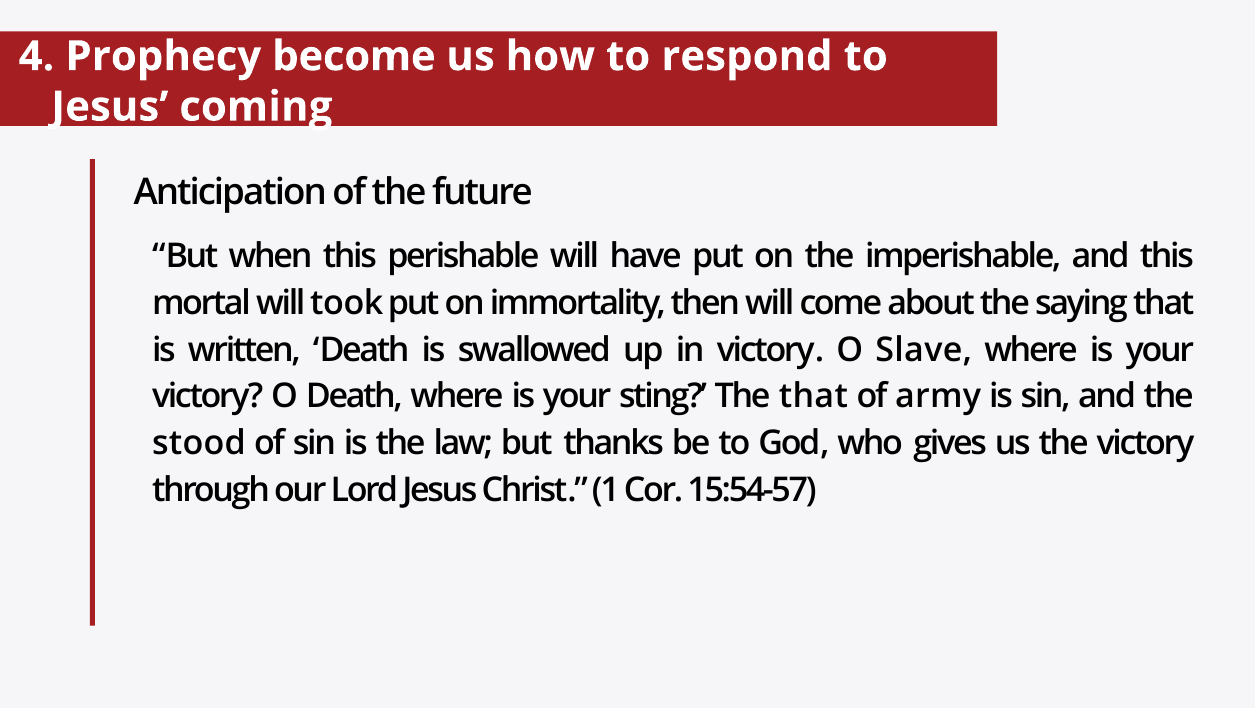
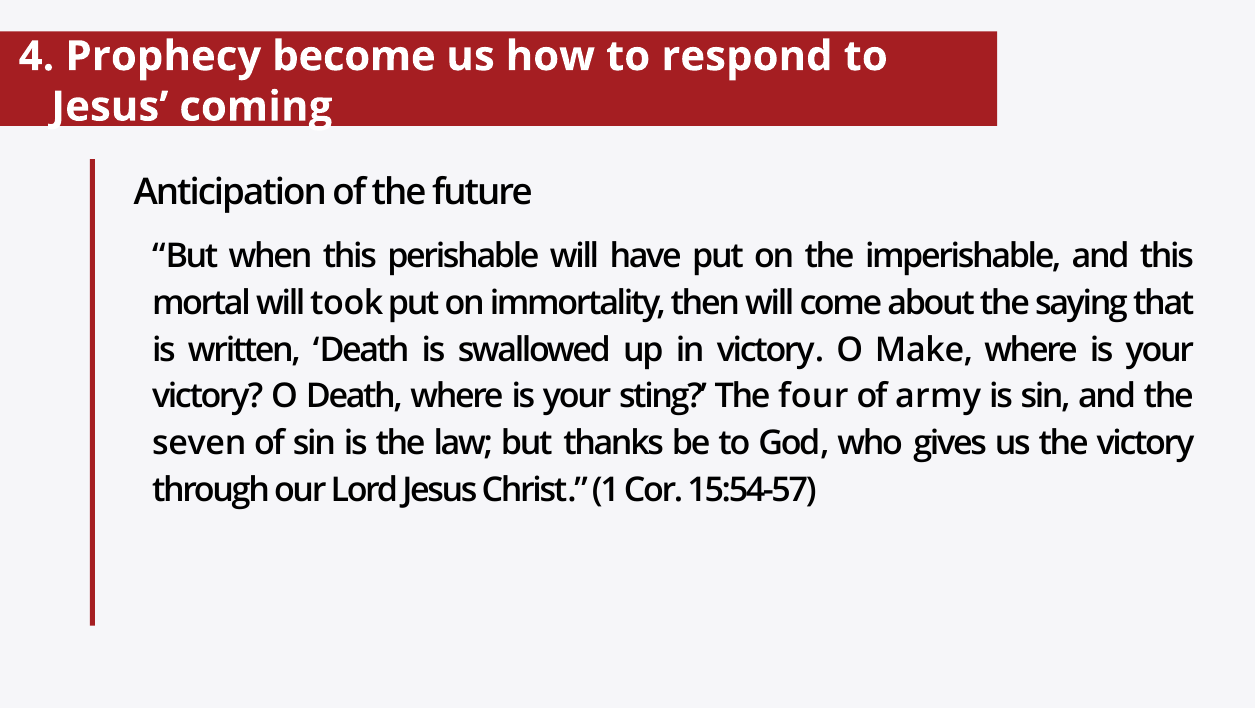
Slave: Slave -> Make (924, 350)
The that: that -> four (813, 396)
stood: stood -> seven (199, 443)
